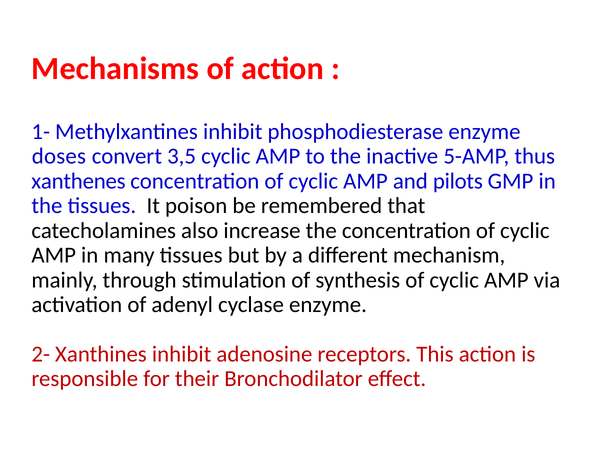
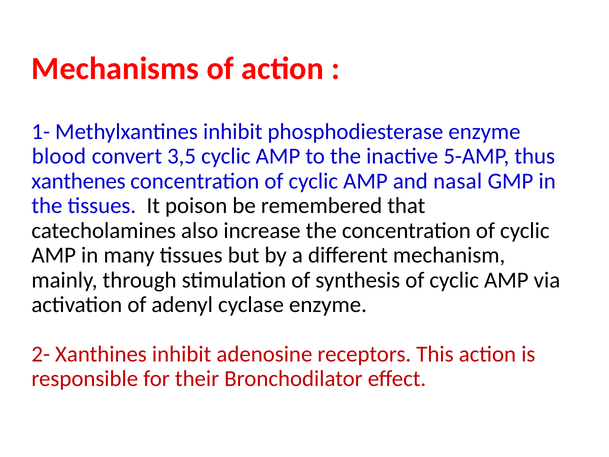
doses: doses -> blood (59, 156)
pilots: pilots -> nasal (458, 181)
